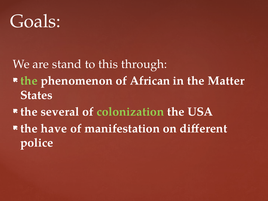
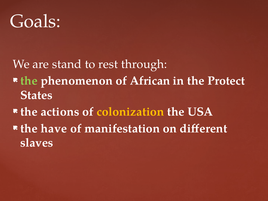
this: this -> rest (108, 64)
Matter: Matter -> Protect (226, 81)
several: several -> actions (60, 112)
colonization colour: light green -> yellow (130, 112)
police: police -> slaves (37, 143)
